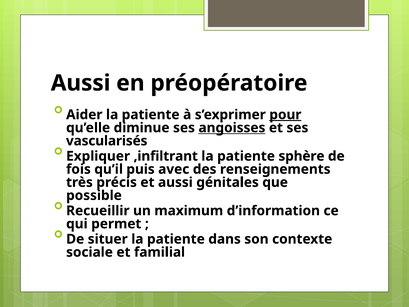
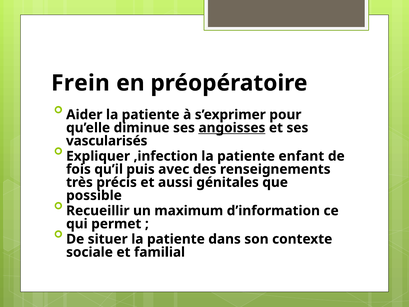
Aussi: Aussi -> Frein (80, 83)
pour underline: present -> none (285, 115)
,infiltrant: ,infiltrant -> ,infection (166, 156)
sphère: sphère -> enfant (301, 156)
